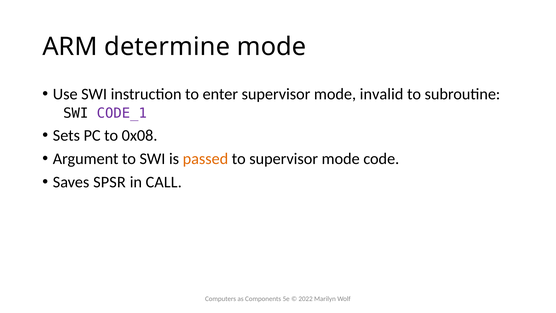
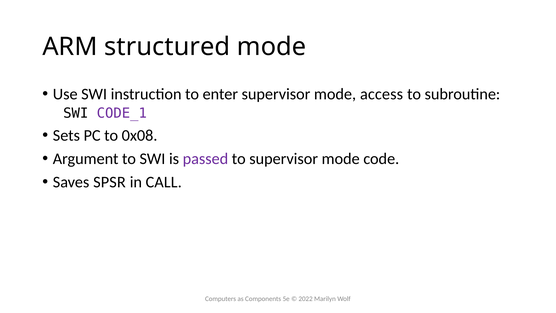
determine: determine -> structured (167, 47)
invalid: invalid -> access (382, 94)
passed colour: orange -> purple (205, 159)
